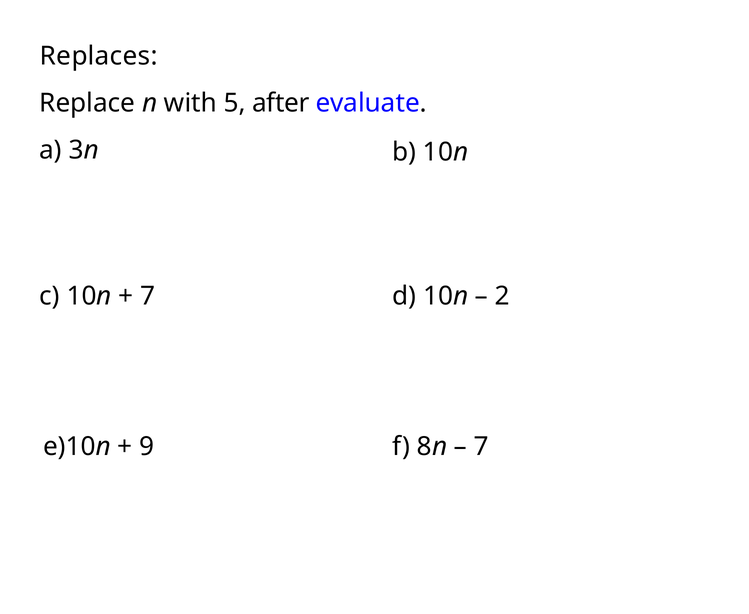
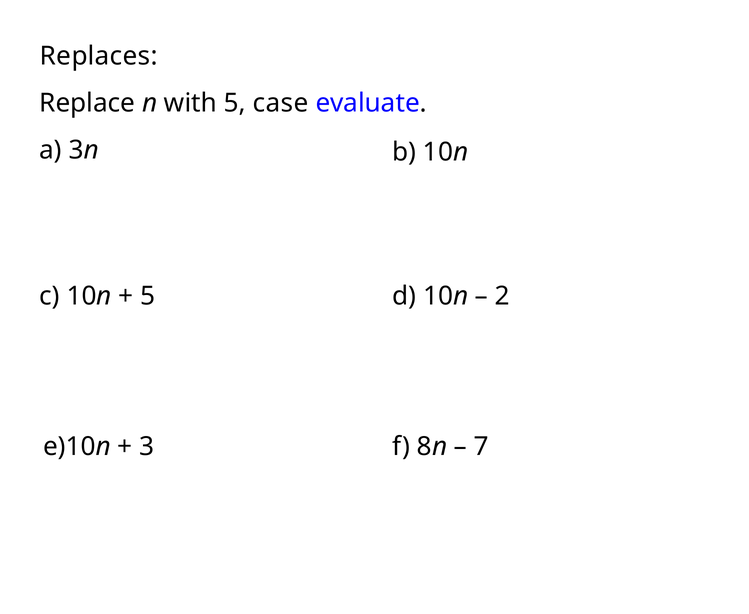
after: after -> case (281, 103)
7: 7 -> 5 (148, 296)
9: 9 -> 3 (147, 447)
